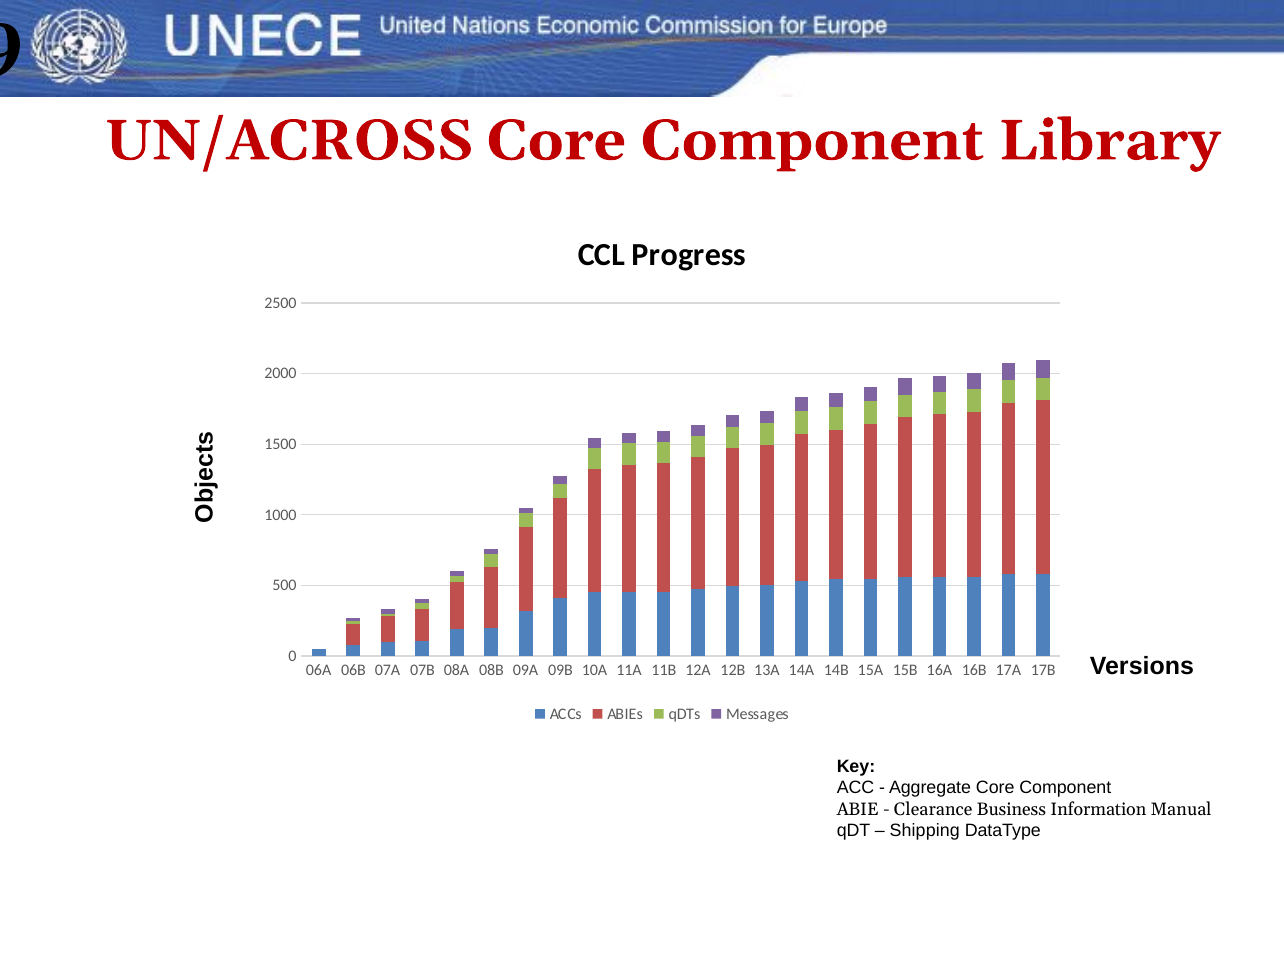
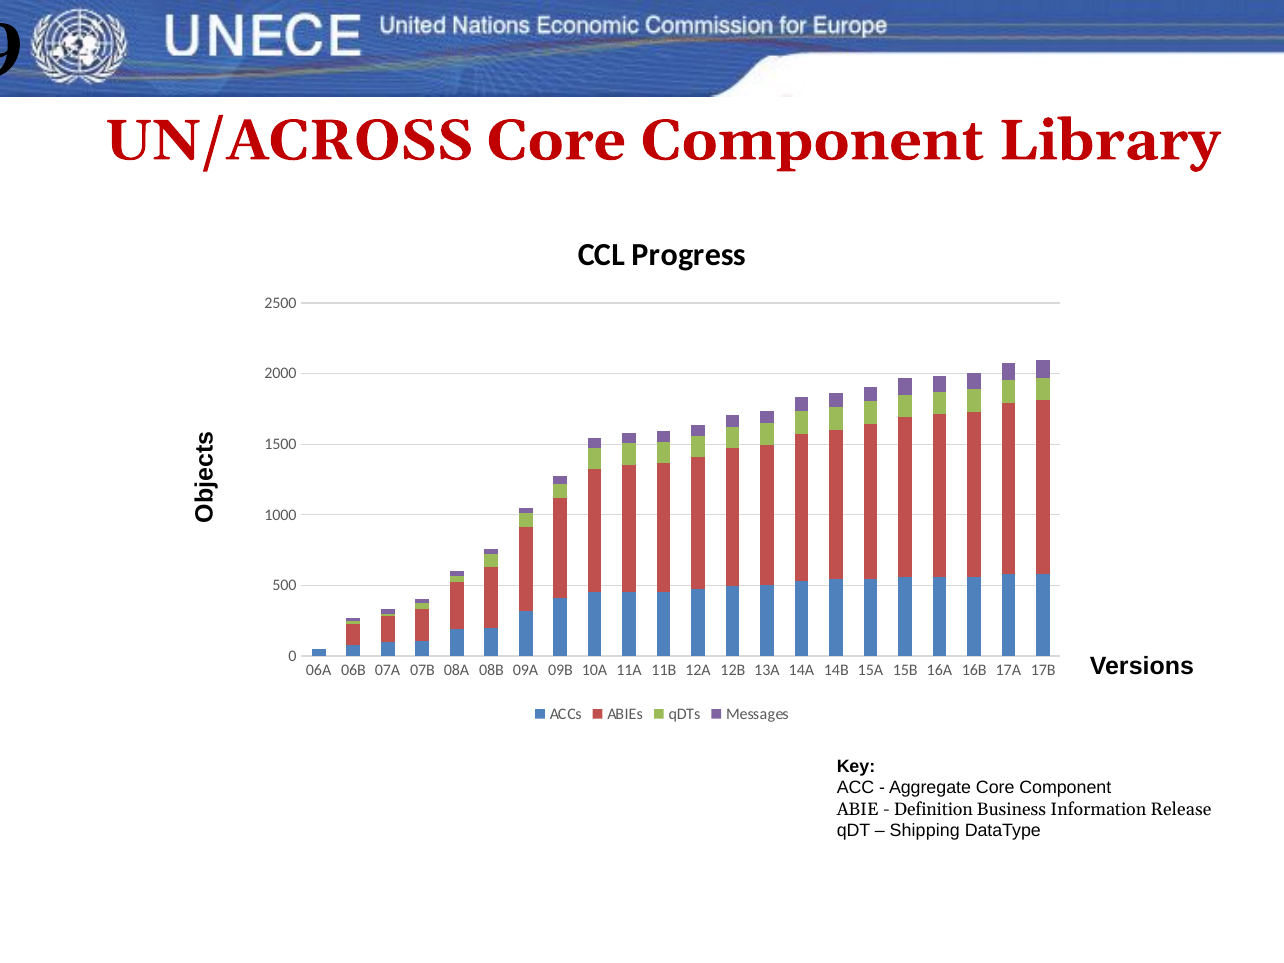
Clearance: Clearance -> Definition (933, 809)
Manual: Manual -> Release (1181, 809)
